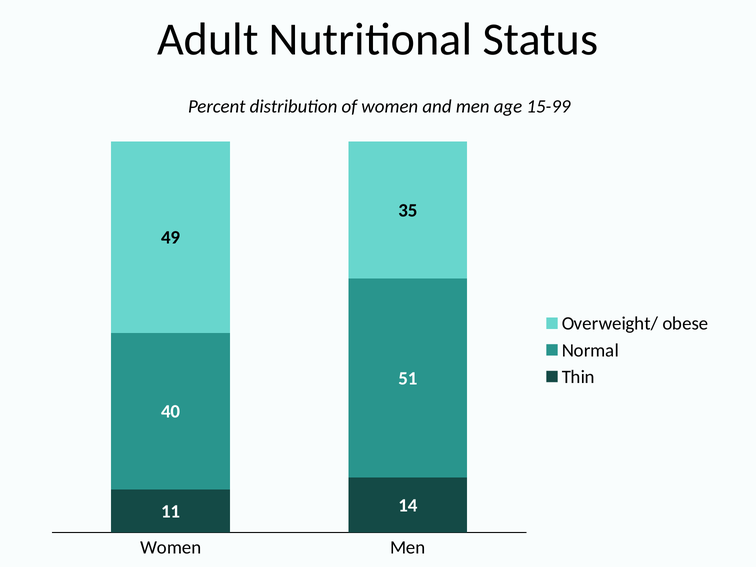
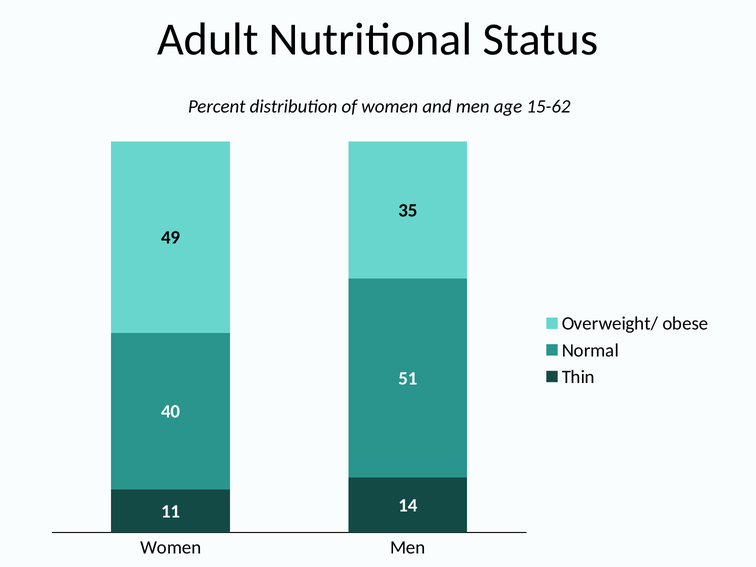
15-99: 15-99 -> 15-62 (548, 106)
